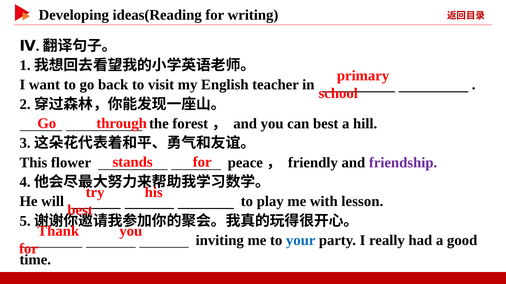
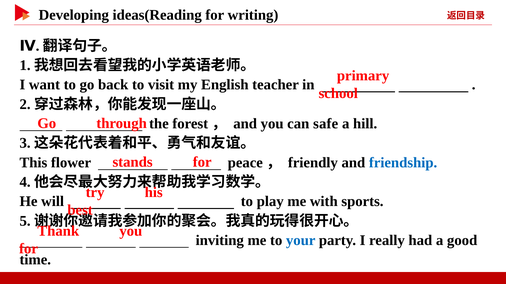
can best: best -> safe (326, 124)
friendship colour: purple -> blue (403, 163)
lesson: lesson -> sports (362, 202)
